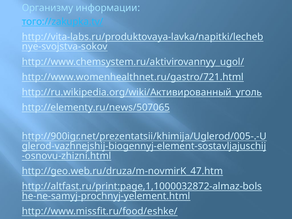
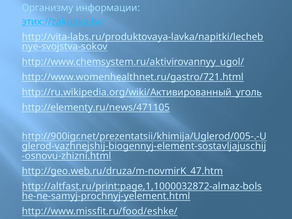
того://zakupka.tv/: того://zakupka.tv/ -> этих://zakupka.tv/ (63, 22)
http://elementy.ru/news/507065: http://elementy.ru/news/507065 -> http://elementy.ru/news/471105 (96, 108)
